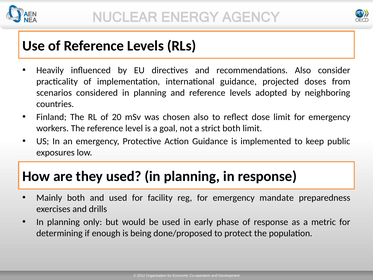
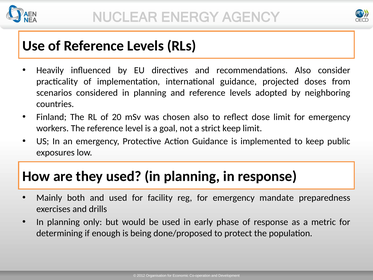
strict both: both -> keep (232, 128)
